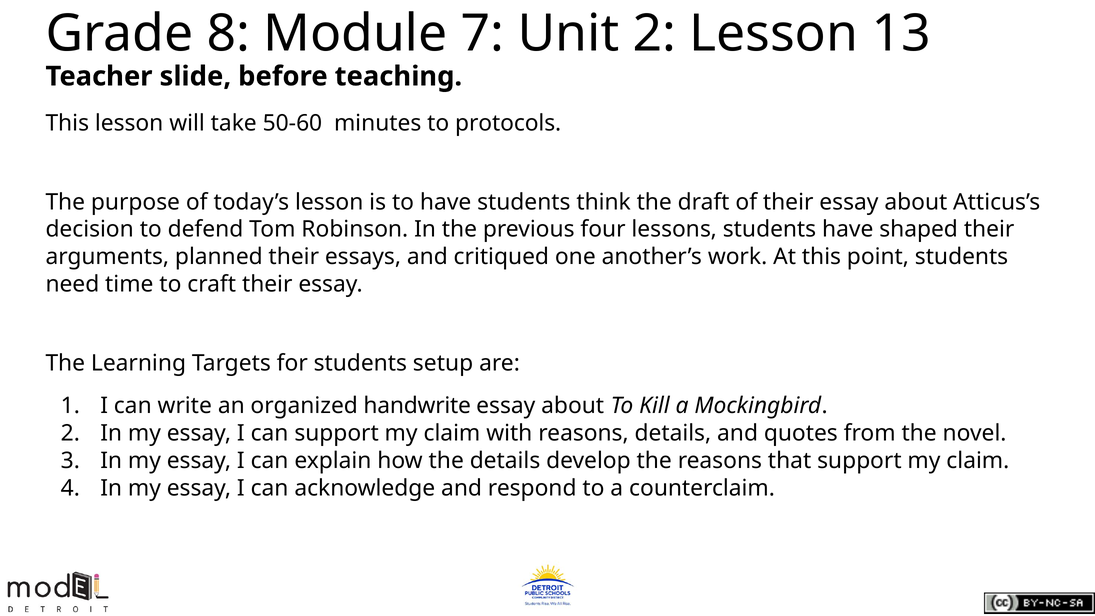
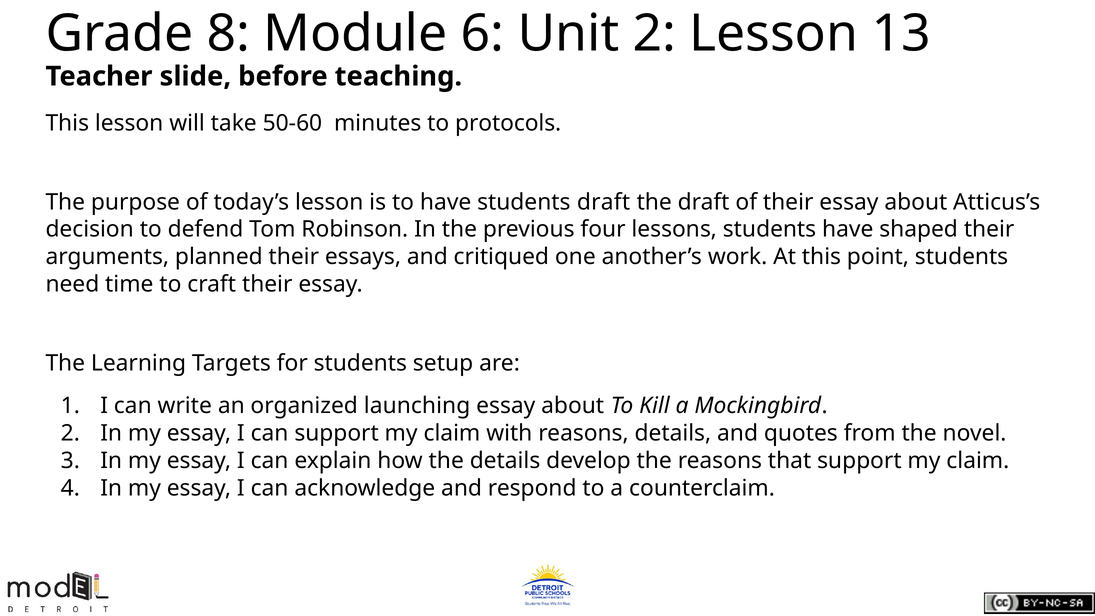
7: 7 -> 6 (482, 34)
students think: think -> draft (604, 202)
handwrite: handwrite -> launching (417, 406)
